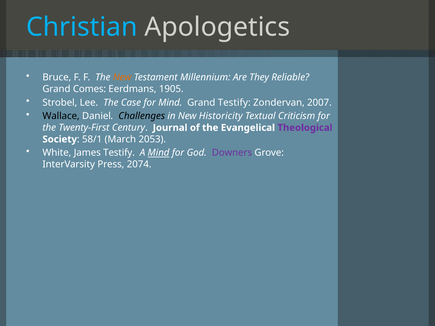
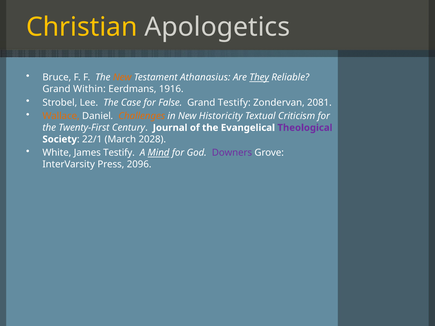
Christian colour: light blue -> yellow (82, 27)
Millennium: Millennium -> Athanasius (205, 78)
They underline: none -> present (259, 78)
Comes: Comes -> Within (89, 89)
1905: 1905 -> 1916 (171, 89)
for Mind: Mind -> False (170, 103)
2007: 2007 -> 2081 (319, 103)
Wallace colour: black -> orange (61, 116)
Challenges colour: black -> orange (142, 116)
58/1: 58/1 -> 22/1 (92, 139)
2053: 2053 -> 2028 (152, 139)
2074: 2074 -> 2096 (139, 164)
